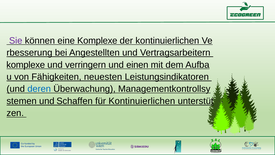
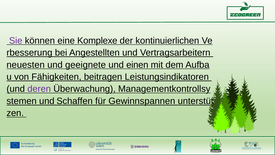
komplexe: komplexe -> neuesten (26, 65)
verringern: verringern -> geeignete (86, 65)
neuesten: neuesten -> beitragen (103, 77)
deren colour: blue -> purple (39, 89)
für Kontinuierlichen: Kontinuierlichen -> Gewinnspannen (142, 101)
